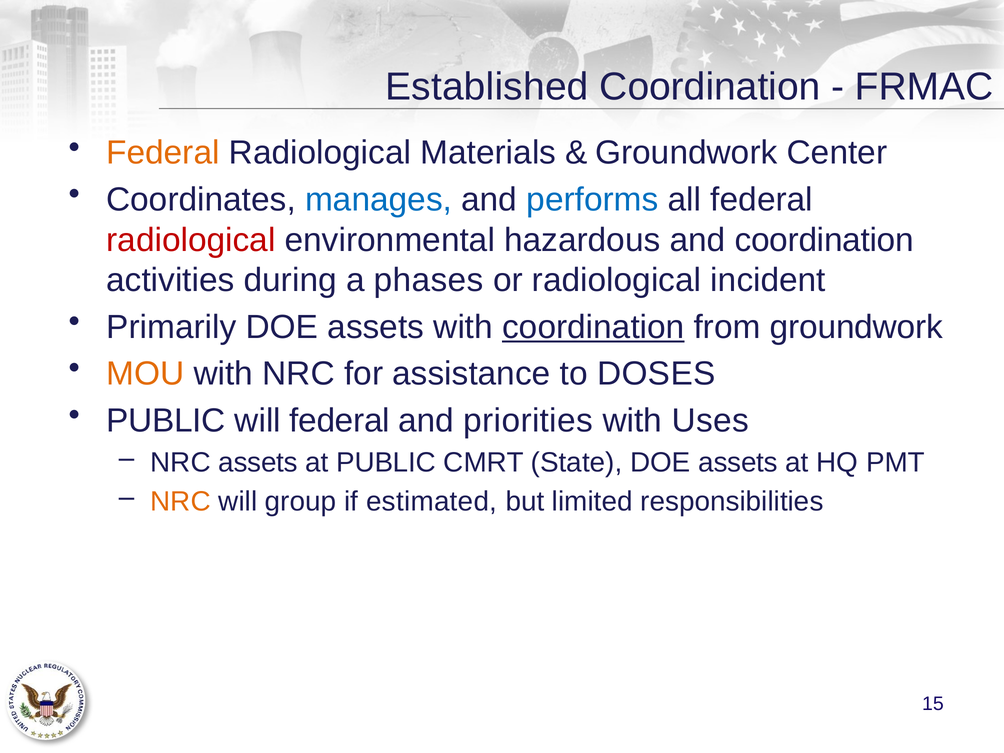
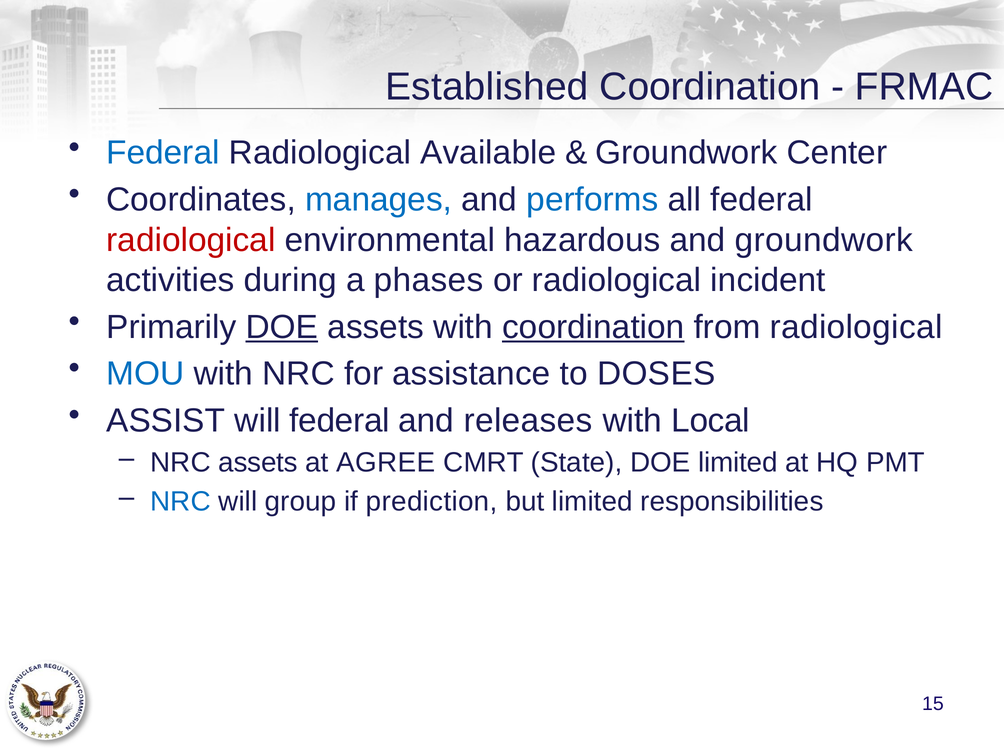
Federal colour: orange -> blue (163, 153)
Materials: Materials -> Available (488, 153)
and coordination: coordination -> groundwork (824, 240)
DOE underline: none -> present (282, 327)
from groundwork: groundwork -> radiological (856, 327)
MOU colour: orange -> blue (145, 374)
PUBLIC: PUBLIC -> ASSIST (166, 421)
priorities: priorities -> releases (528, 421)
Uses: Uses -> Local (711, 421)
at PUBLIC: PUBLIC -> AGREE (386, 463)
State DOE assets: assets -> limited (738, 463)
NRC colour: orange -> blue (180, 502)
estimated: estimated -> prediction (432, 502)
